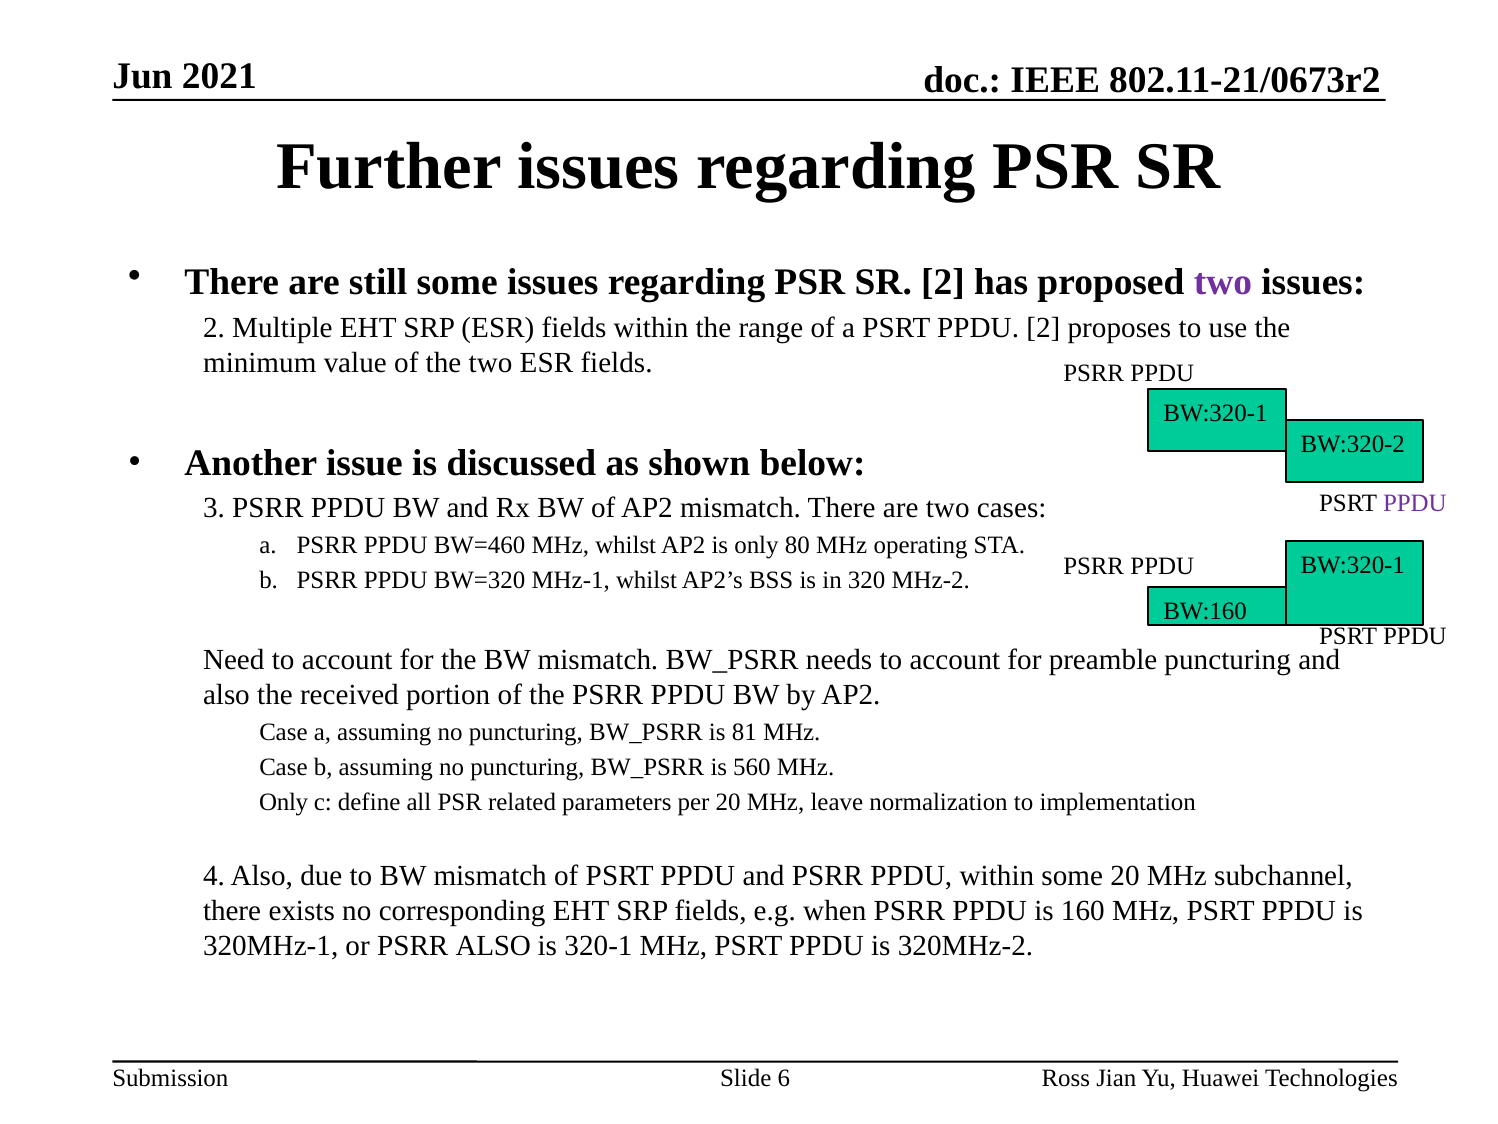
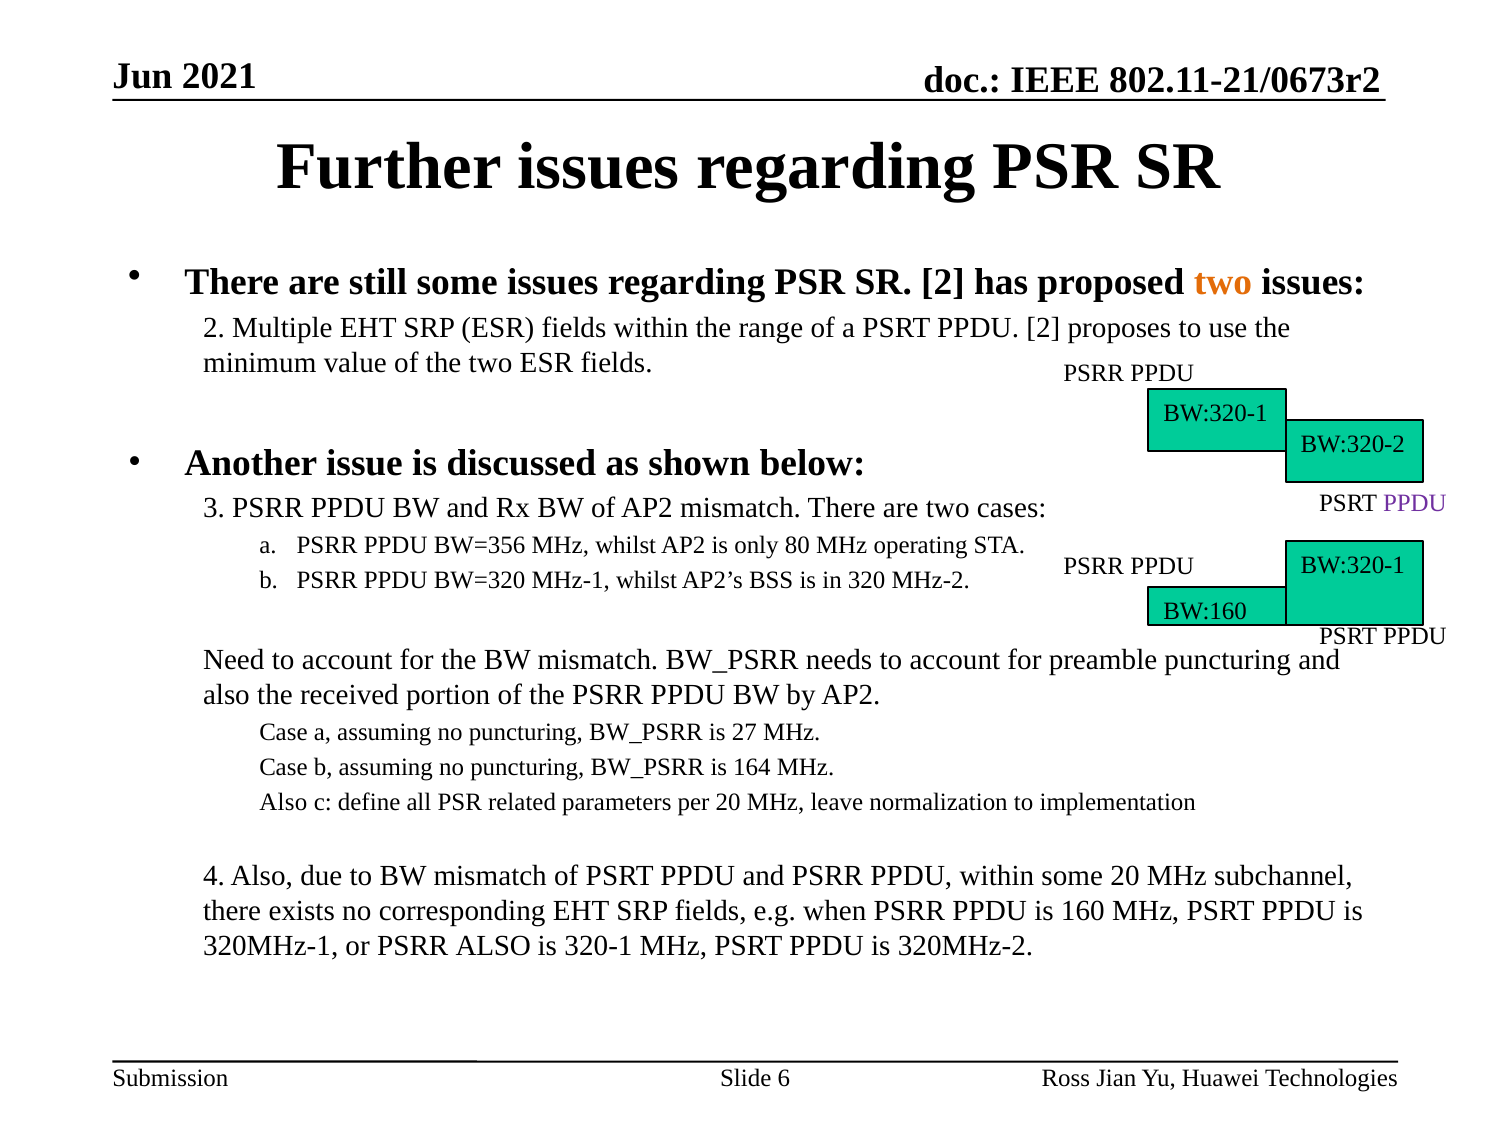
two colour: purple -> orange (1223, 282)
BW=460: BW=460 -> BW=356 (480, 545)
81: 81 -> 27 (744, 732)
560: 560 -> 164 (752, 767)
Only: Only -> Also (283, 802)
